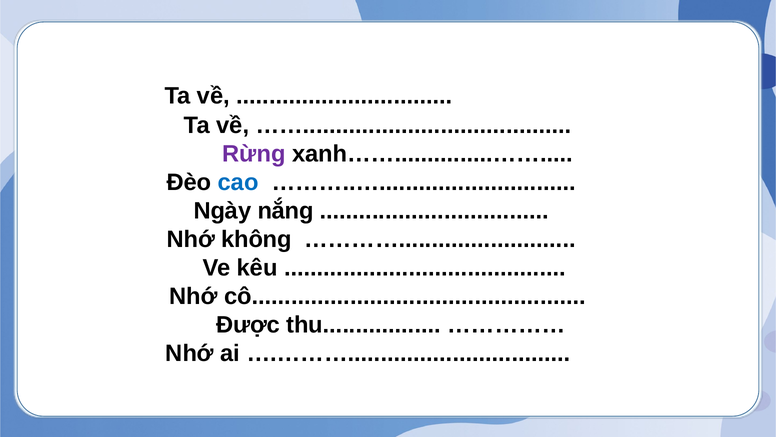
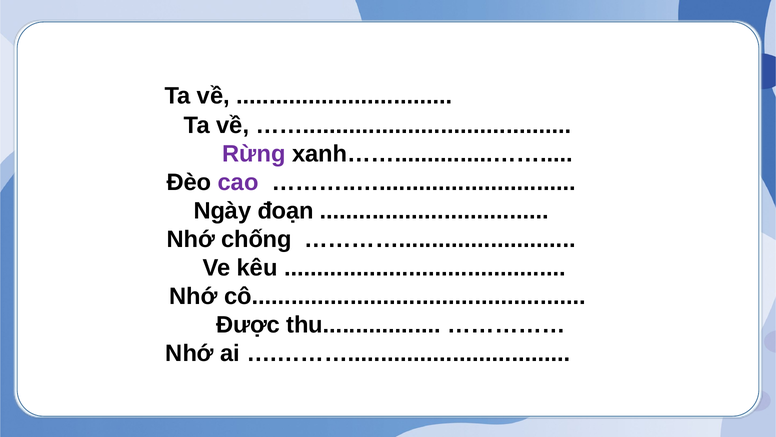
cao colour: blue -> purple (238, 182)
nắng: nắng -> đoạn (286, 211)
không: không -> chống (256, 239)
